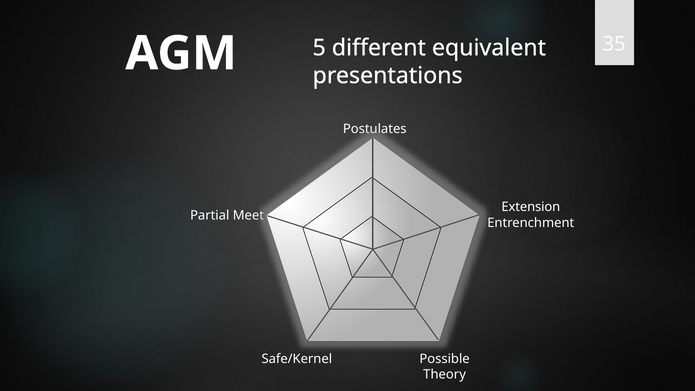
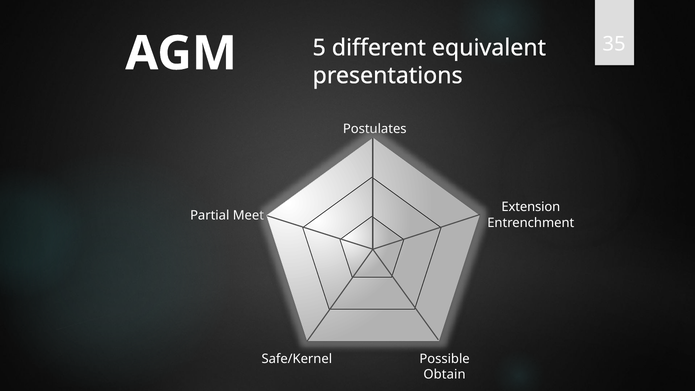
Theory: Theory -> Obtain (445, 375)
